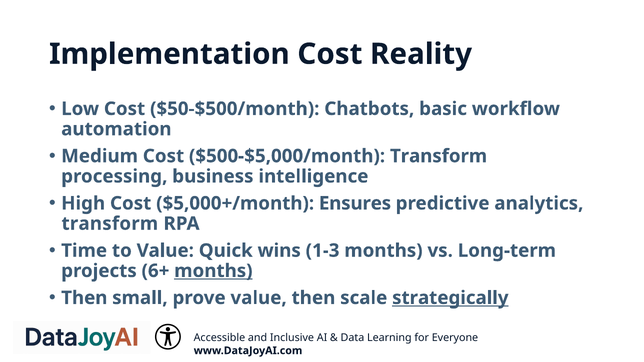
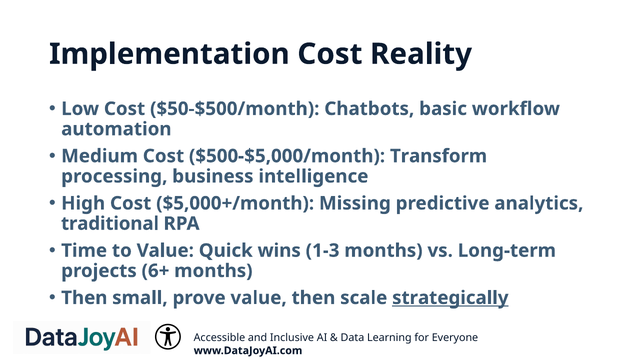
Ensures: Ensures -> Missing (355, 203)
transform: transform -> traditional (110, 224)
months underline: present -> none (213, 271)
